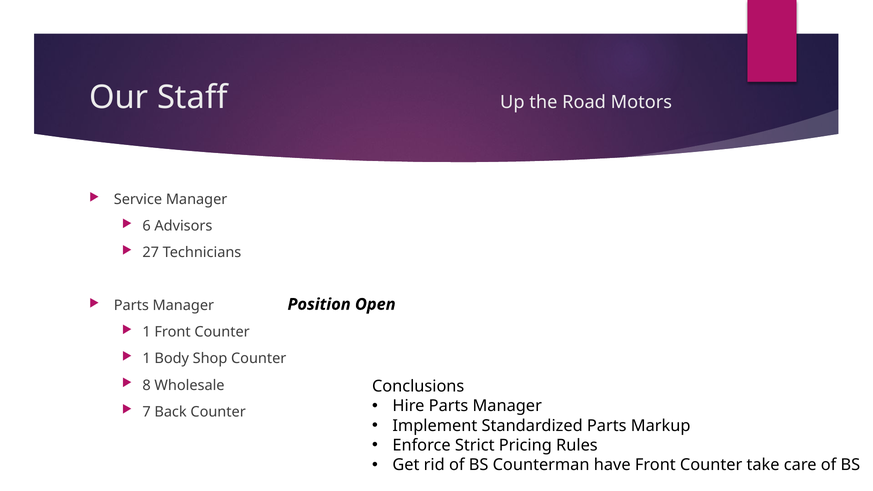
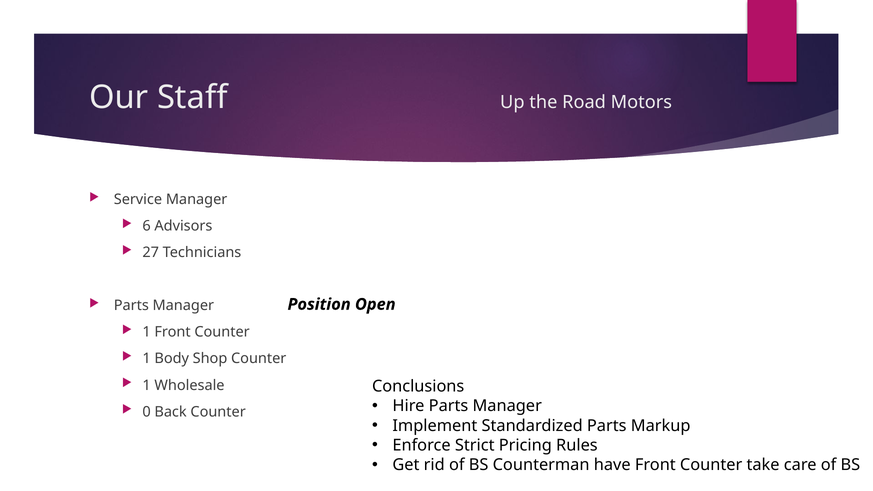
8: 8 -> 1 (147, 385)
7: 7 -> 0 (147, 412)
